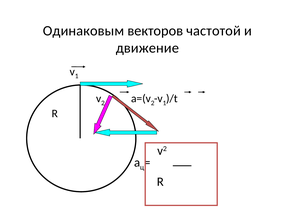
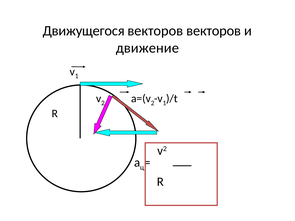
Одинаковым: Одинаковым -> Движущегося (84, 31)
векторов частотой: частотой -> векторов (214, 31)
